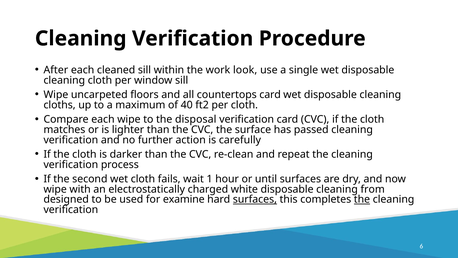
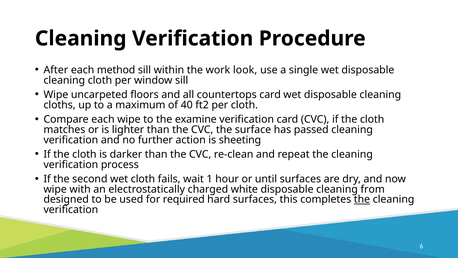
cleaned: cleaned -> method (116, 70)
disposal: disposal -> examine (196, 119)
carefully: carefully -> sheeting (240, 140)
examine: examine -> required (184, 199)
surfaces underline: present -> none (255, 199)
